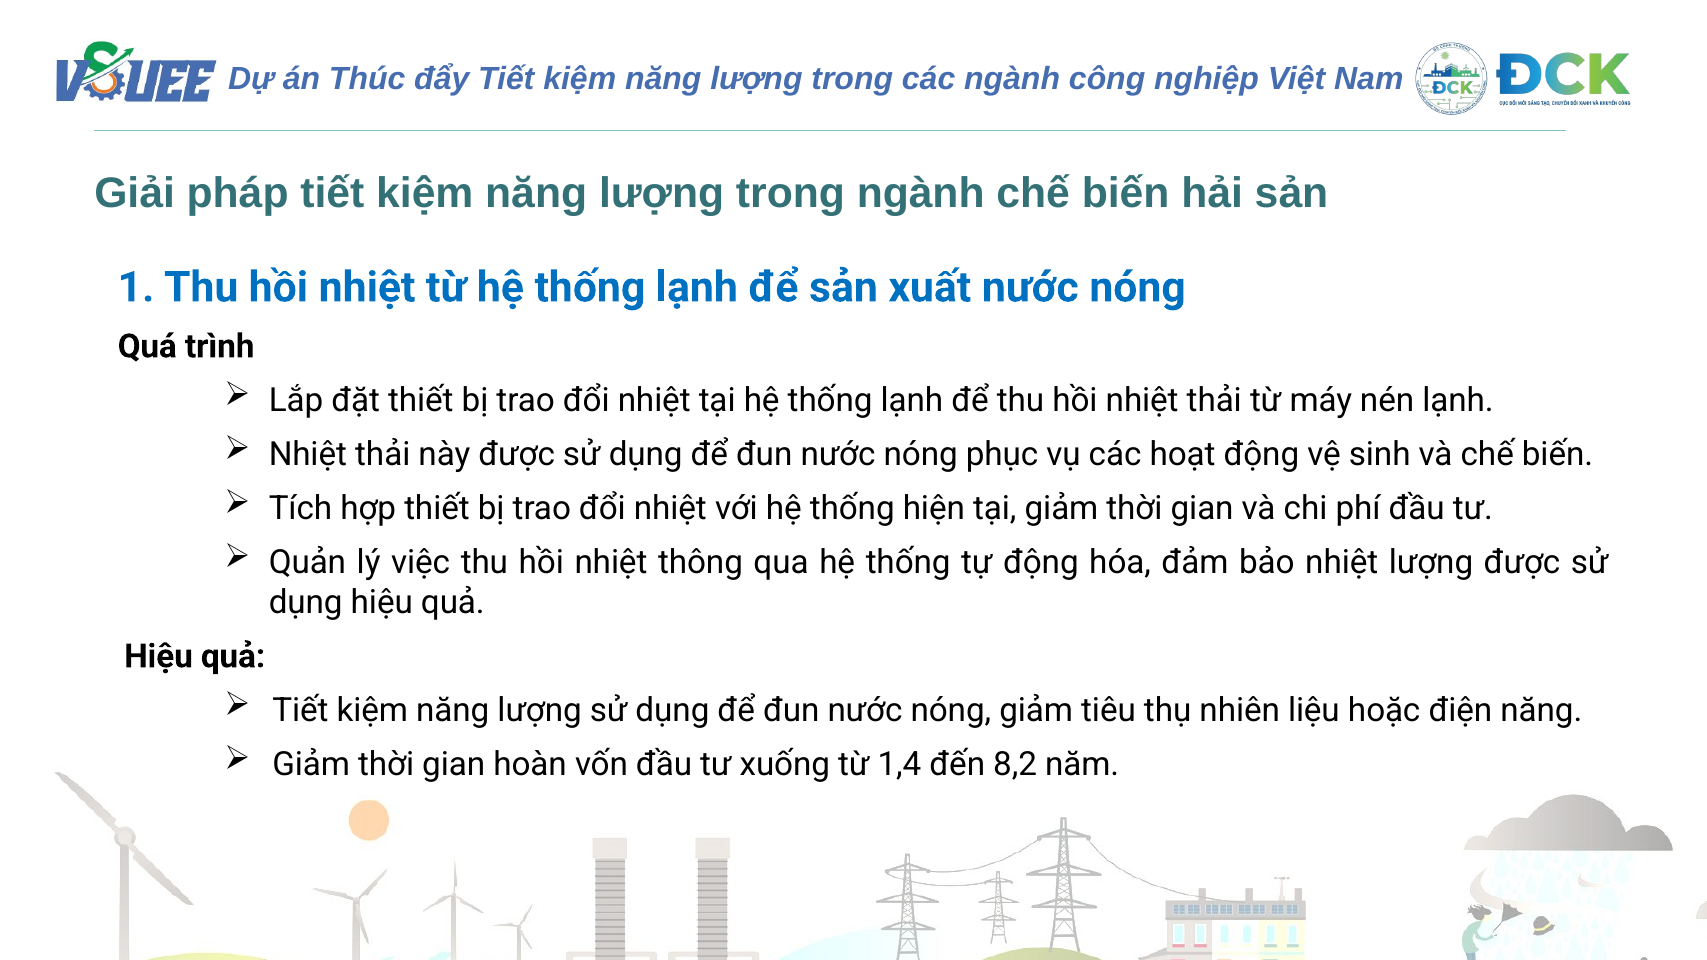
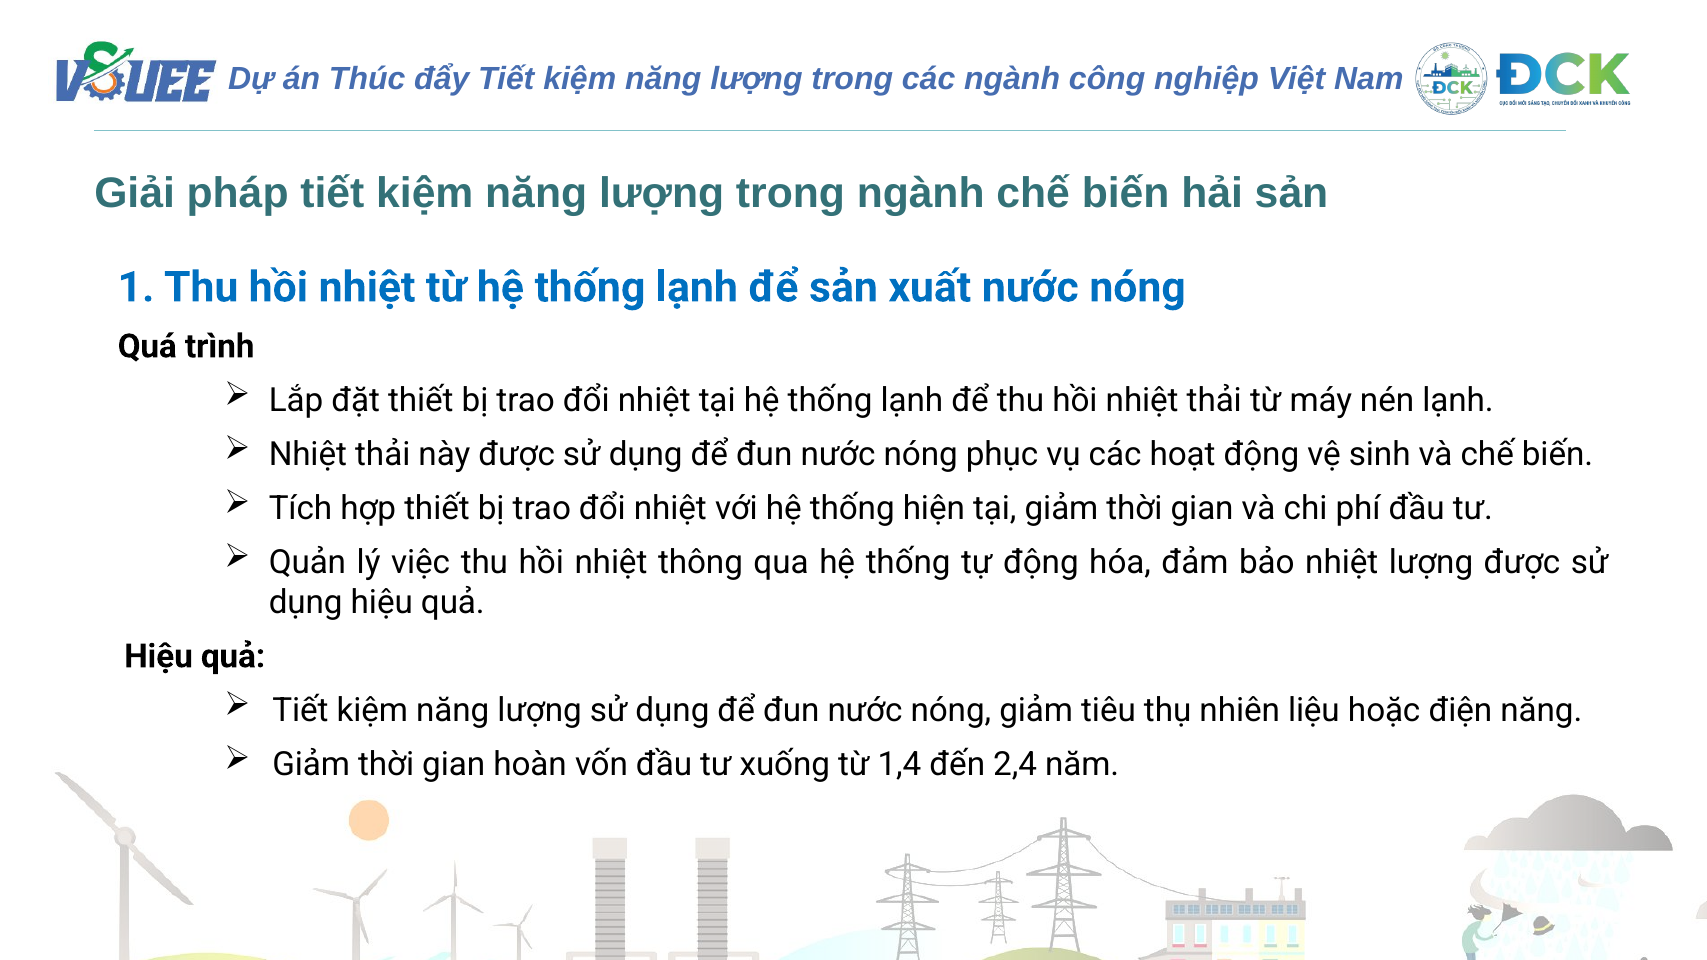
8,2: 8,2 -> 2,4 (1015, 764)
